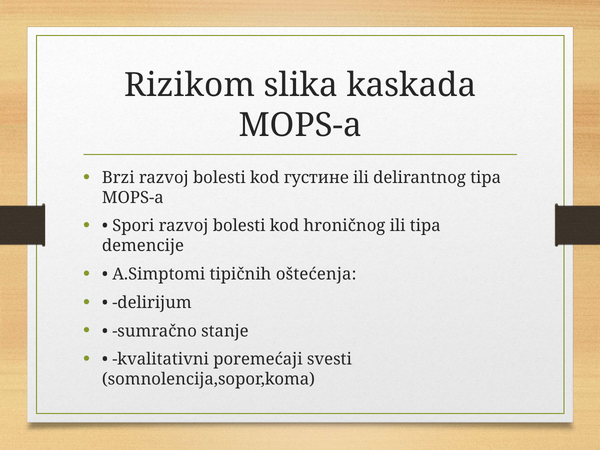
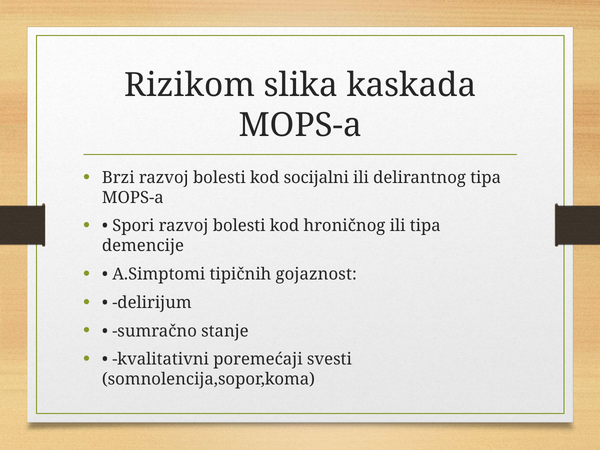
густине: густине -> socijalni (316, 178)
oštećenja: oštećenja -> gojaznost (316, 274)
